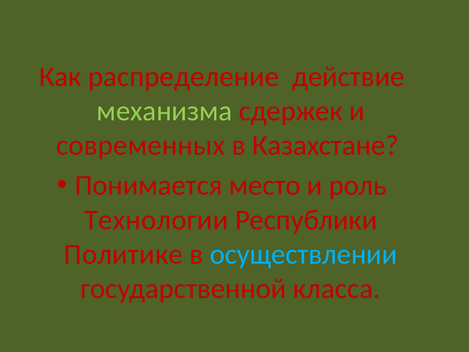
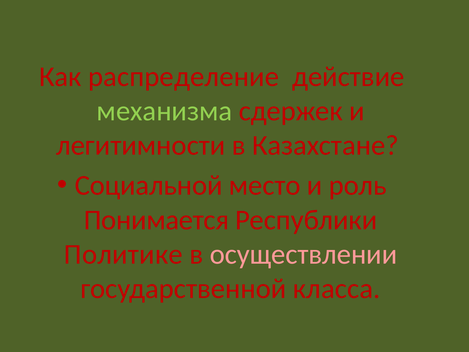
современных: современных -> легитимности (141, 145)
Понимается: Понимается -> Социальной (149, 185)
Технологии: Технологии -> Понимается (156, 220)
осуществлении colour: light blue -> pink (303, 254)
